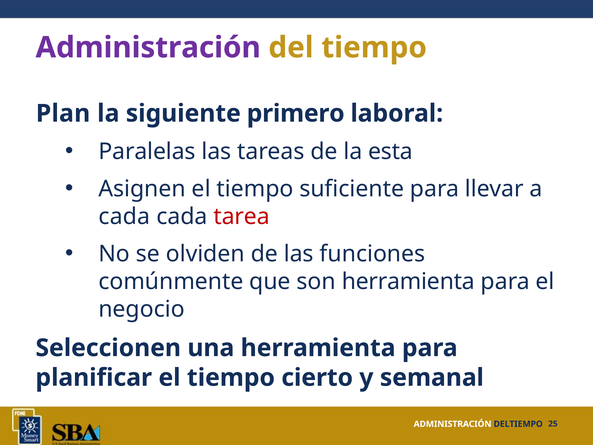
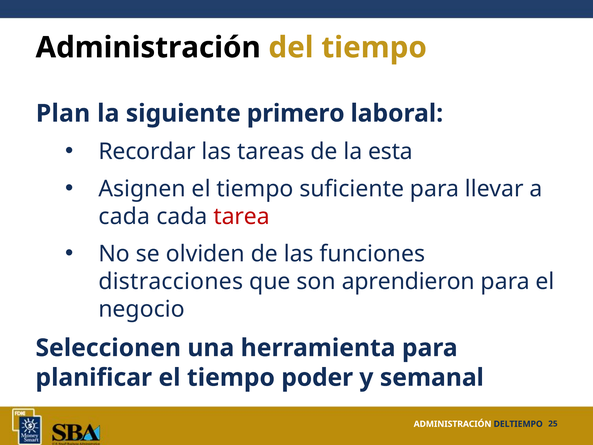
Administración colour: purple -> black (148, 48)
Paralelas: Paralelas -> Recordar (147, 151)
comúnmente: comúnmente -> distracciones (171, 281)
son herramienta: herramienta -> aprendieron (408, 281)
cierto: cierto -> poder (317, 377)
